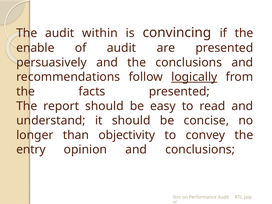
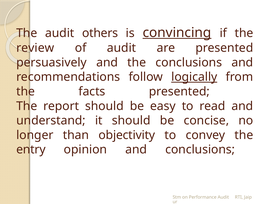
within: within -> others (100, 33)
convincing underline: none -> present (177, 33)
enable: enable -> review (35, 48)
